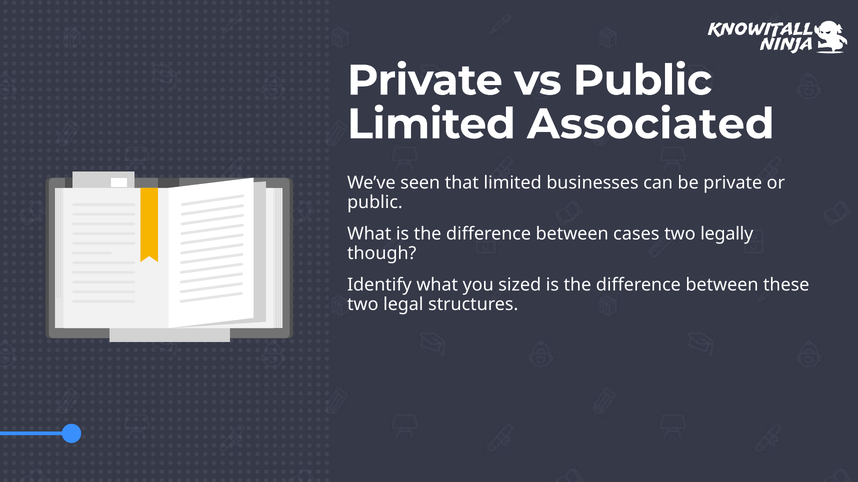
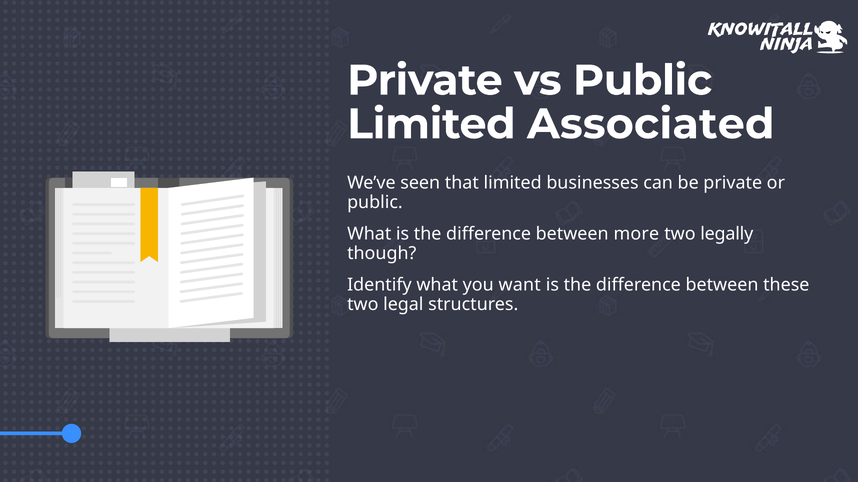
cases: cases -> more (636, 234)
sized: sized -> want (520, 285)
